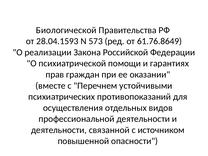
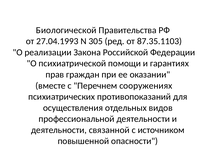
28.04.1593: 28.04.1593 -> 27.04.1993 (57, 41)
573: 573 -> 305 (96, 41)
61.76.8649: 61.76.8649 -> 87.35.1103 (159, 41)
устойчивыми: устойчивыми -> сооружениях (146, 86)
